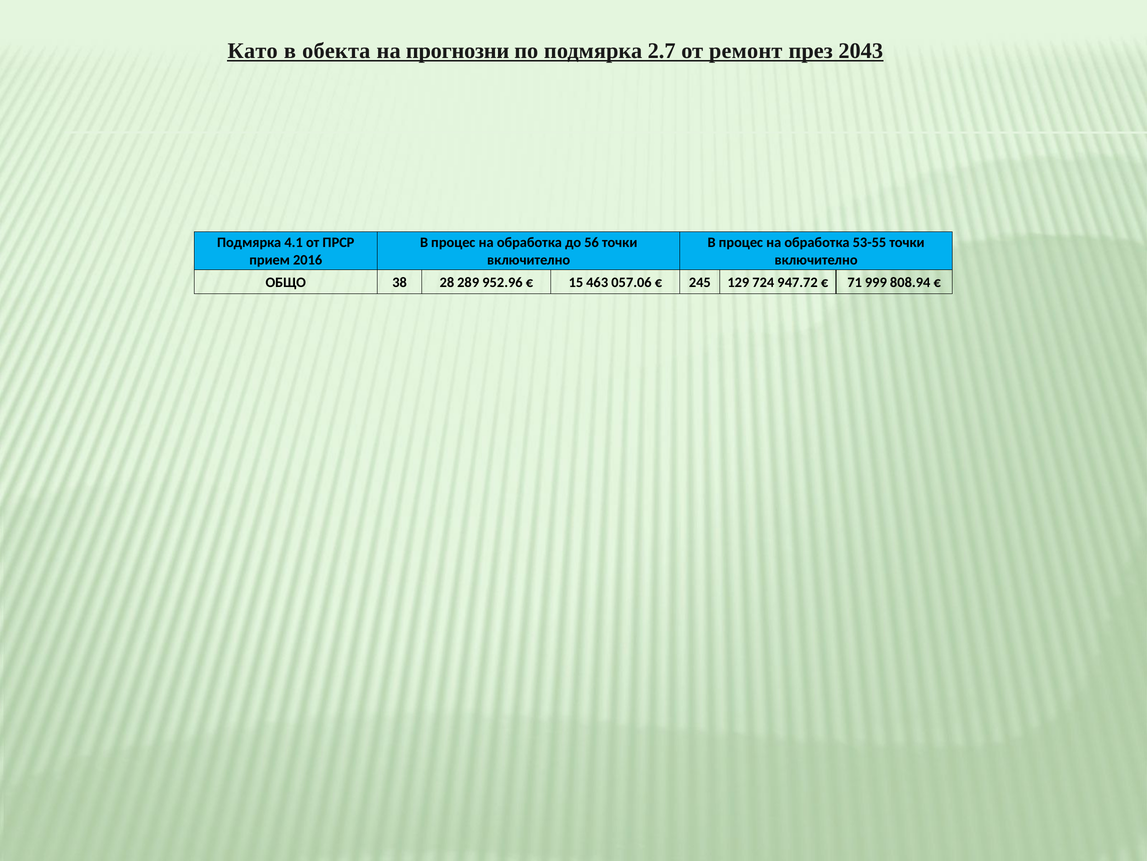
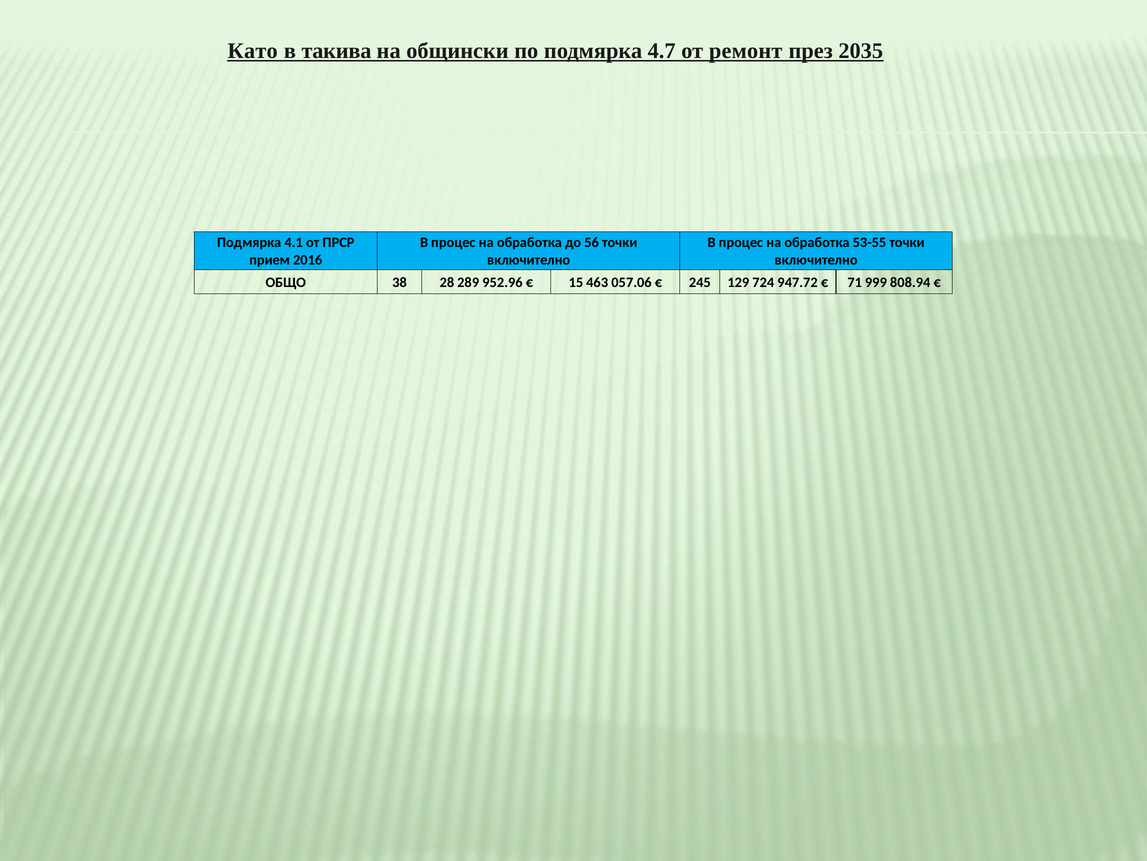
обекта: обекта -> такива (336, 51)
прогнозни: прогнозни -> общински (458, 51)
2.7: 2.7 -> 4.7 (662, 51)
2043: 2043 -> 2035 (861, 51)
